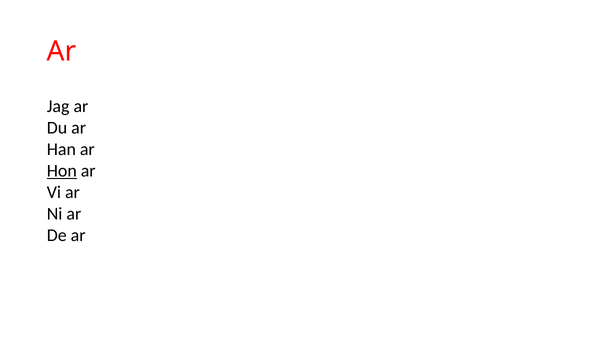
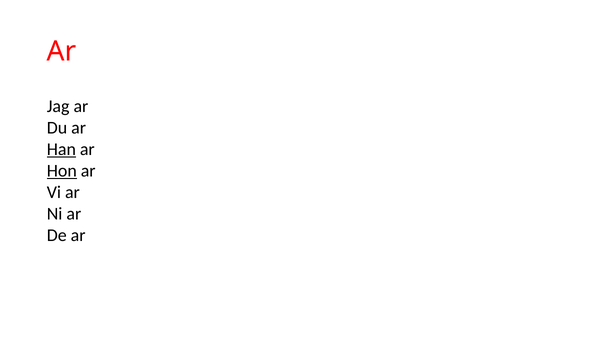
Han underline: none -> present (61, 149)
